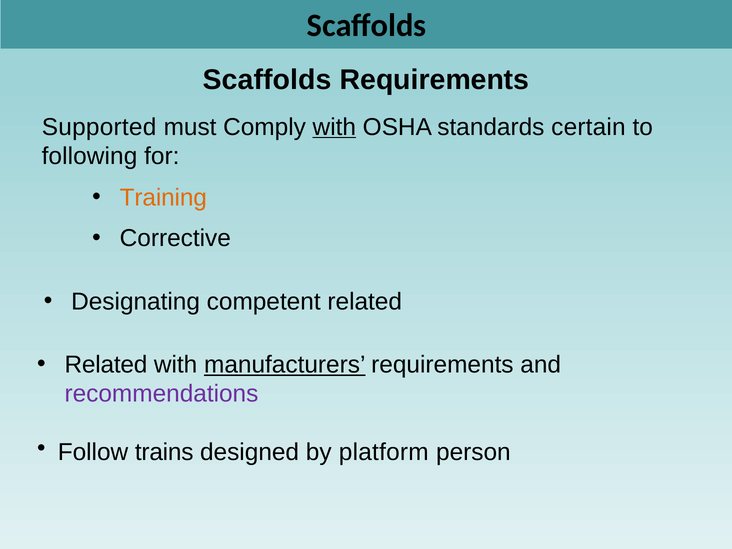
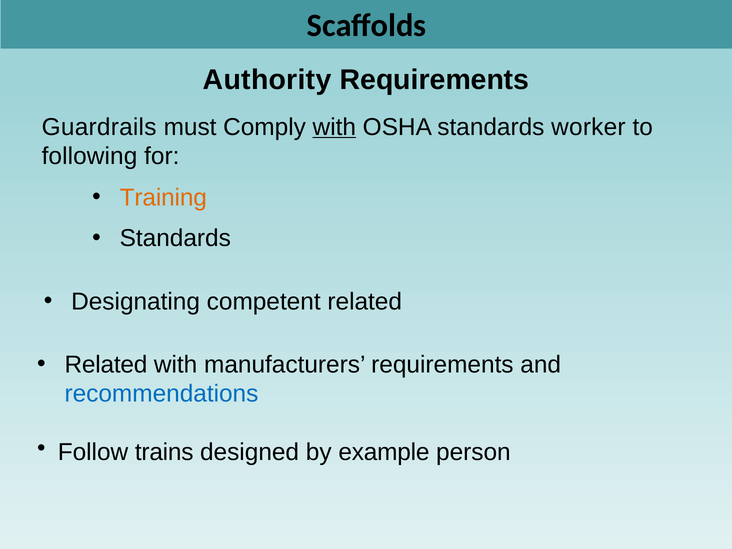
Scaffolds: Scaffolds -> Authority (267, 80)
Supported: Supported -> Guardrails (99, 127)
certain: certain -> worker (588, 127)
Corrective: Corrective -> Standards (175, 238)
manufacturers underline: present -> none (285, 365)
recommendations colour: purple -> blue (161, 394)
platform: platform -> example (384, 452)
